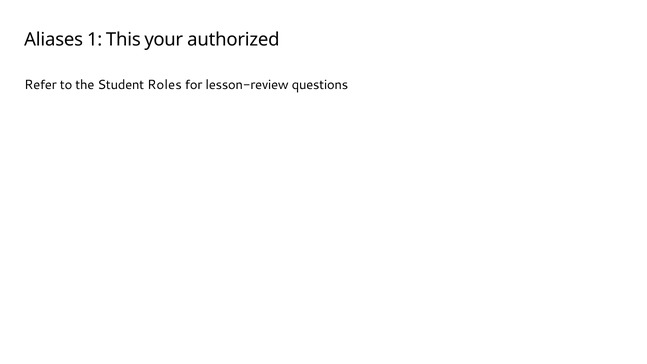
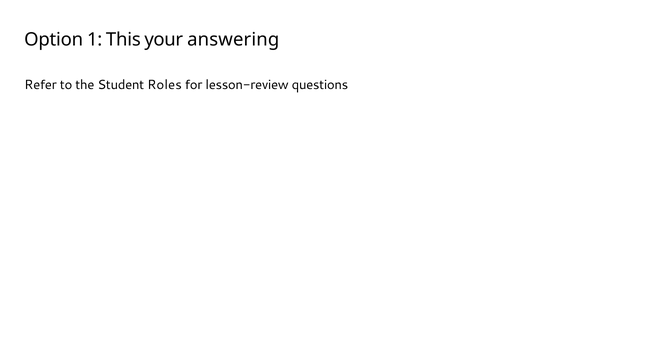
Aliases: Aliases -> Option (54, 39)
authorized: authorized -> answering (233, 39)
